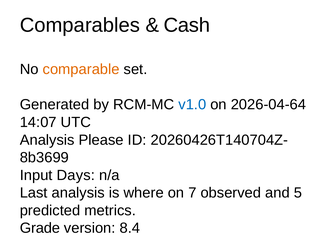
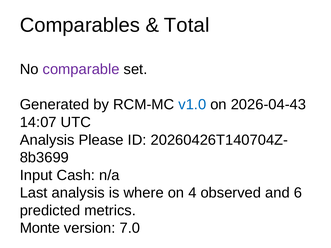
Cash: Cash -> Total (187, 25)
comparable colour: orange -> purple (81, 69)
2026-04-64: 2026-04-64 -> 2026-04-43 (268, 105)
Days: Days -> Cash (76, 175)
7: 7 -> 4 (192, 193)
5: 5 -> 6 (298, 193)
Grade: Grade -> Monte (40, 228)
8.4: 8.4 -> 7.0 (130, 228)
